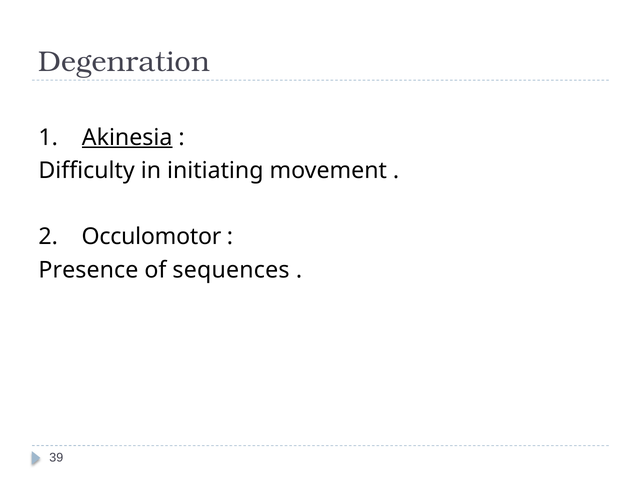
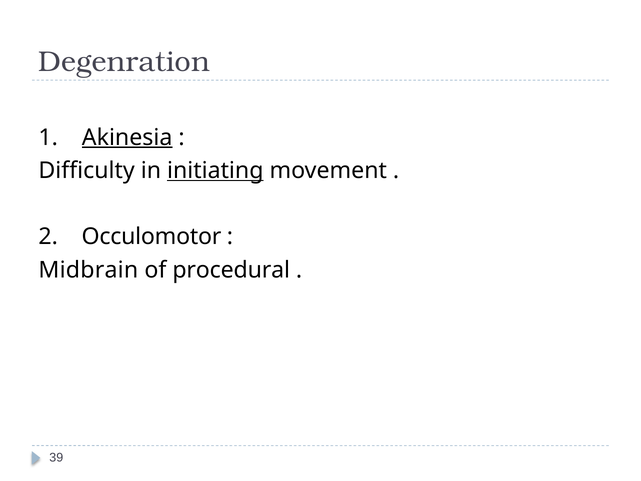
initiating underline: none -> present (215, 170)
Presence: Presence -> Midbrain (88, 270)
sequences: sequences -> procedural (231, 270)
